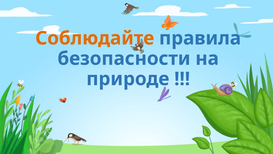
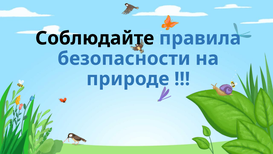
Соблюдайте colour: orange -> black (95, 38)
